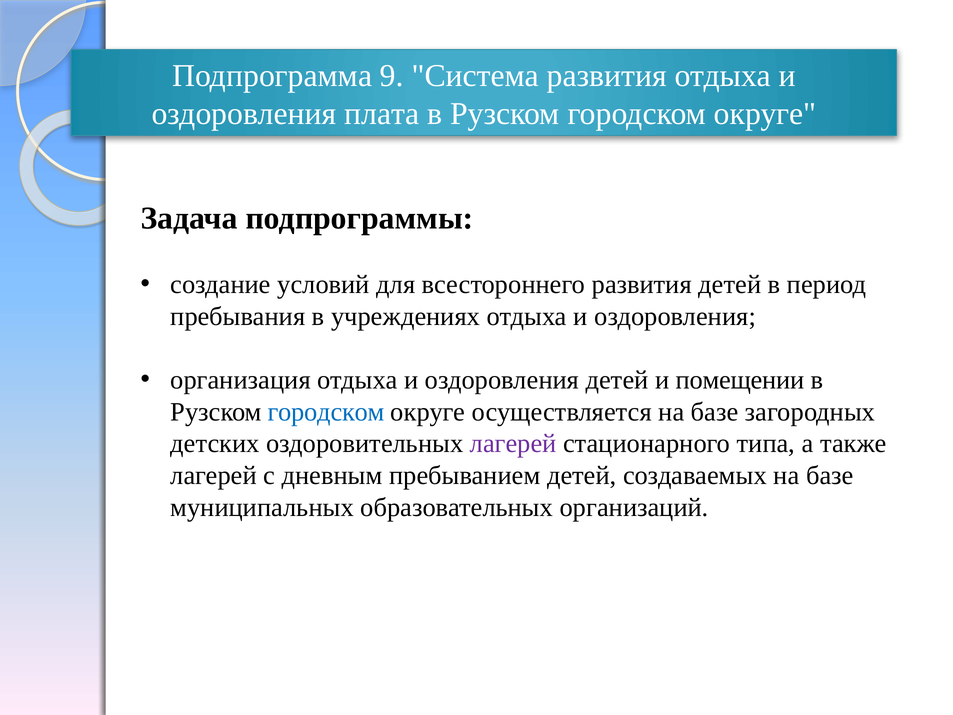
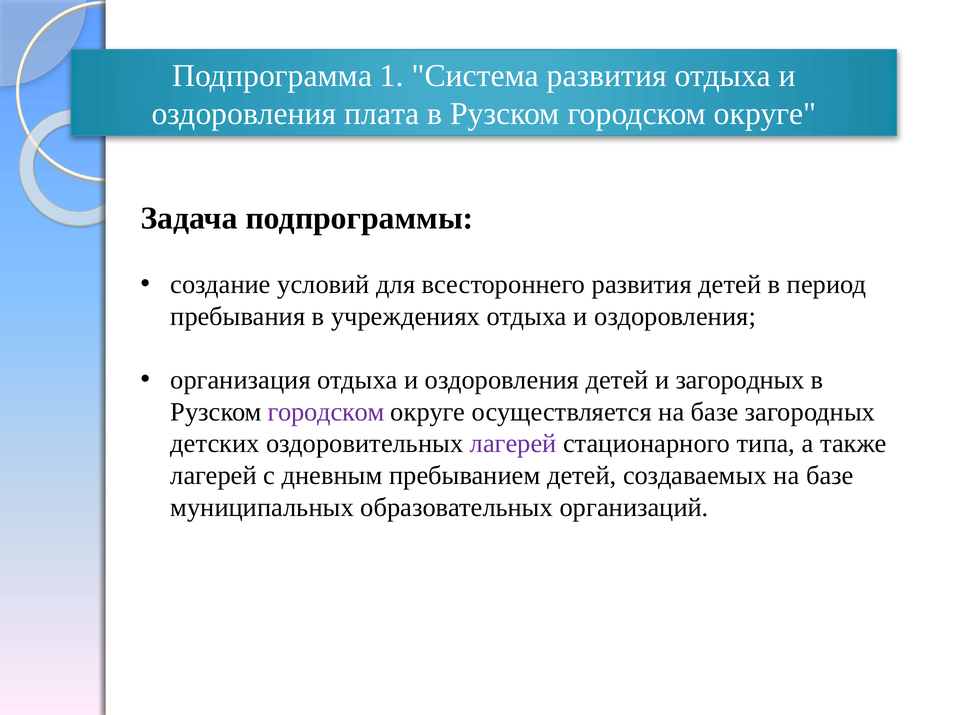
9: 9 -> 1 (392, 76)
и помещении: помещении -> загородных (740, 380)
городском colour: blue -> purple (326, 412)
